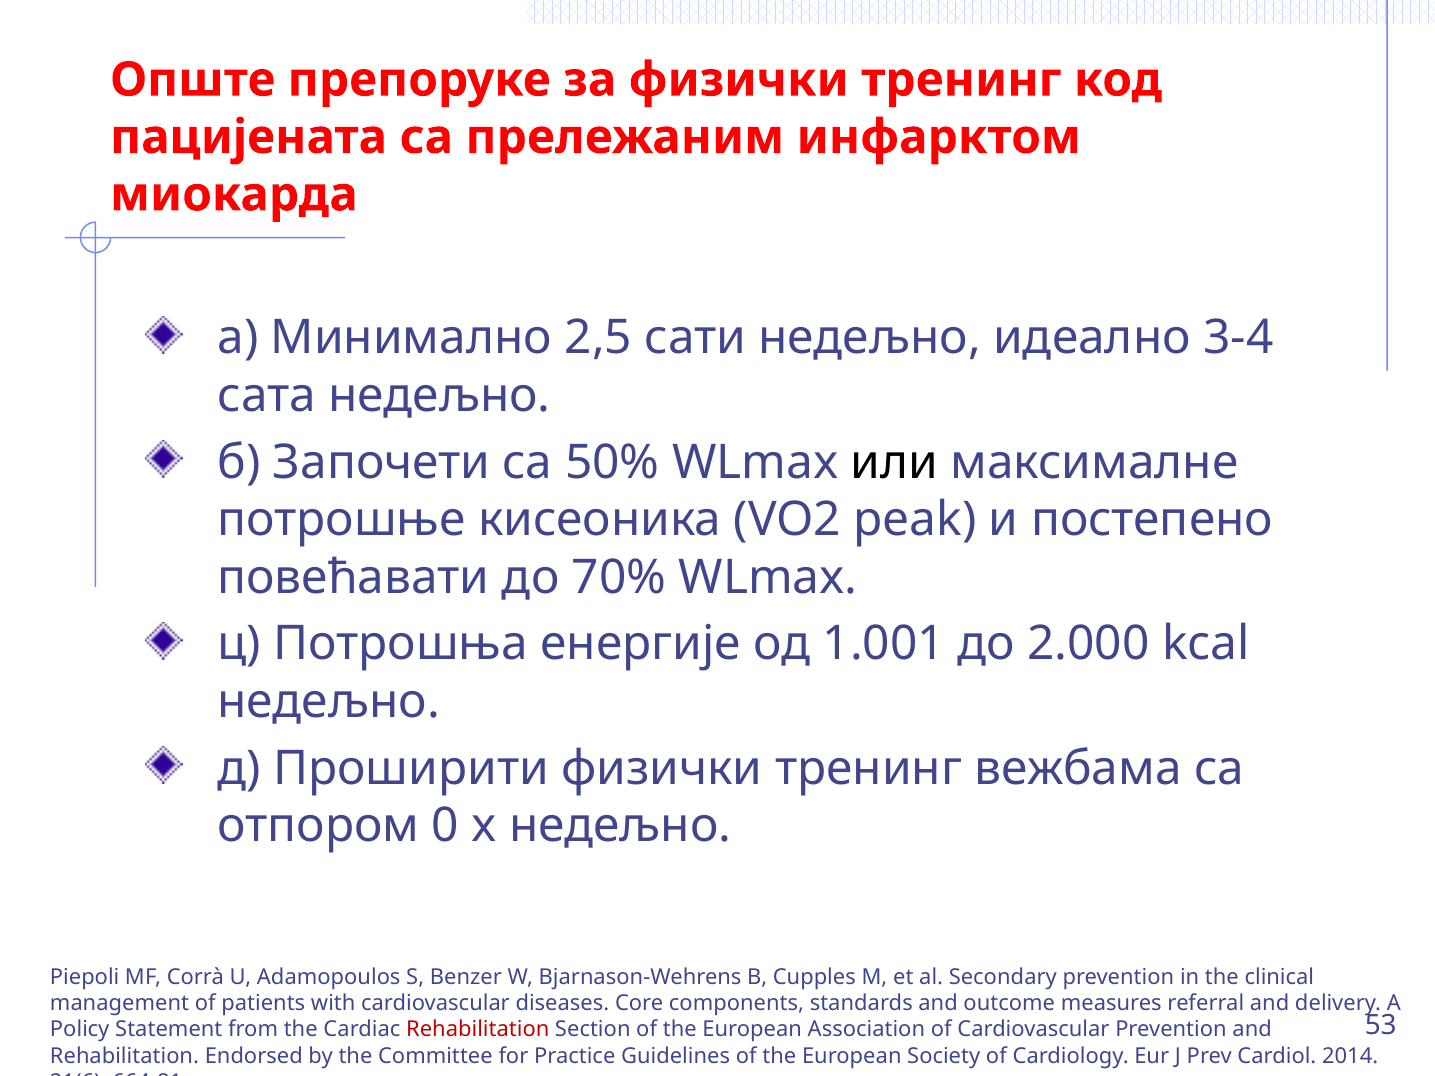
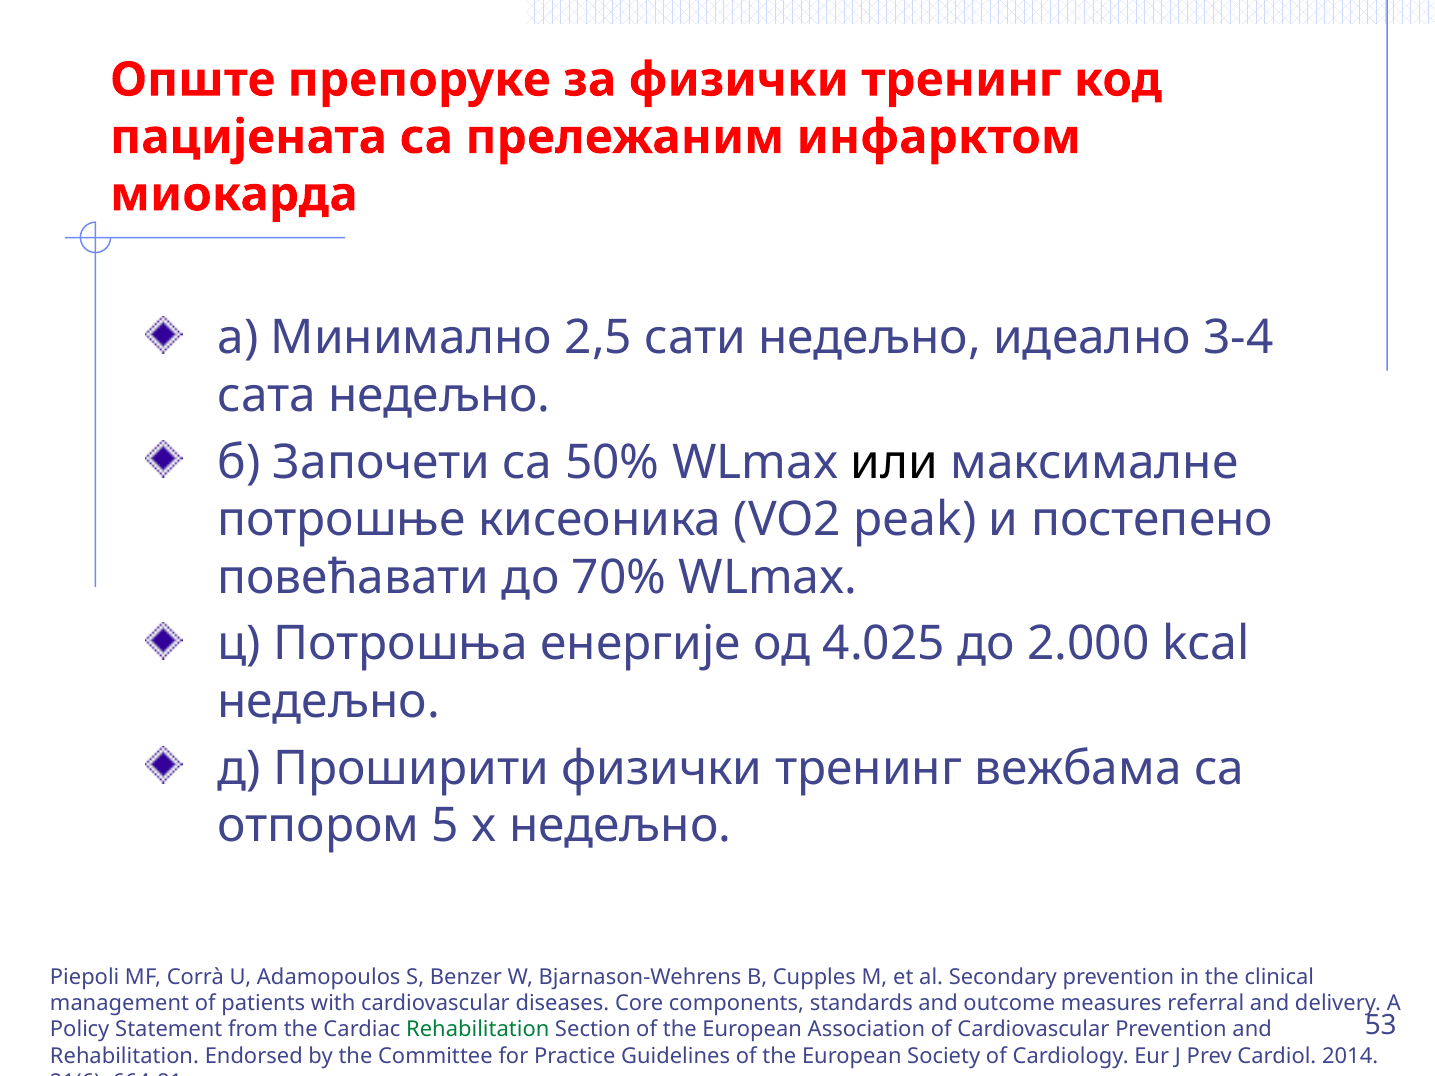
1.001: 1.001 -> 4.025 (884, 644)
0: 0 -> 5 (445, 826)
Rehabilitation colour: red -> green (478, 1030)
